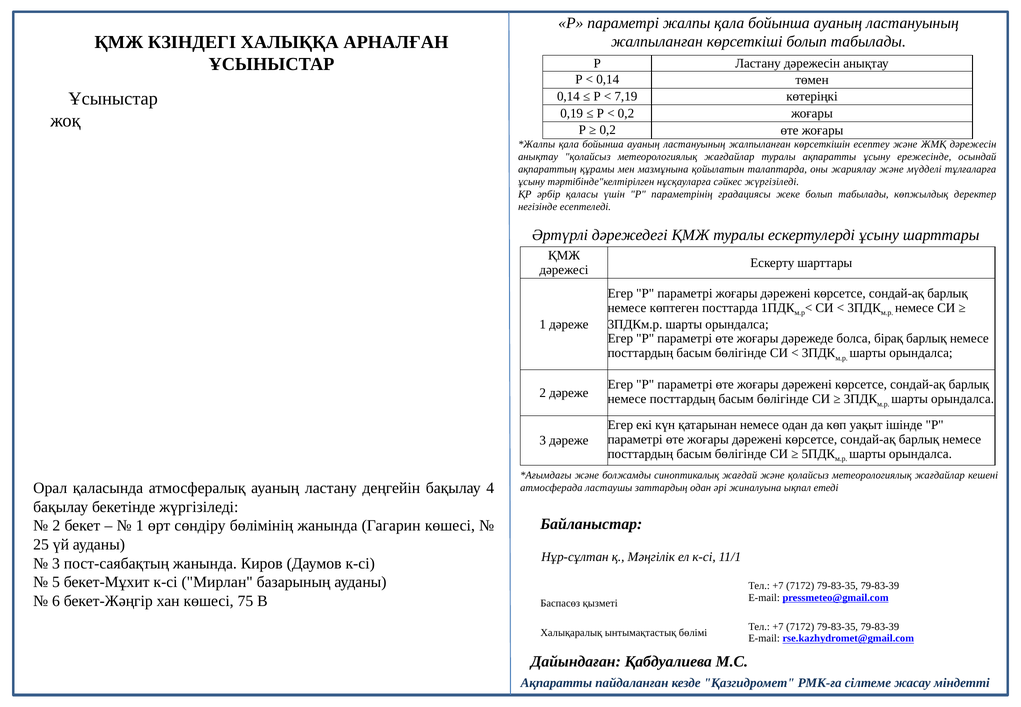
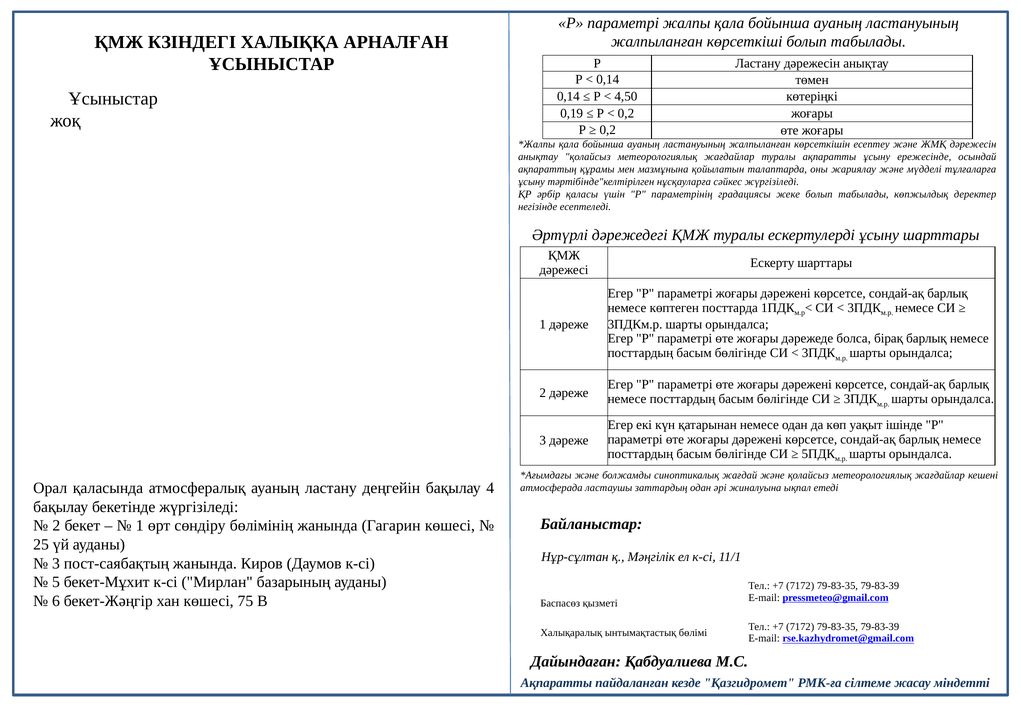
7,19: 7,19 -> 4,50 (626, 96)
